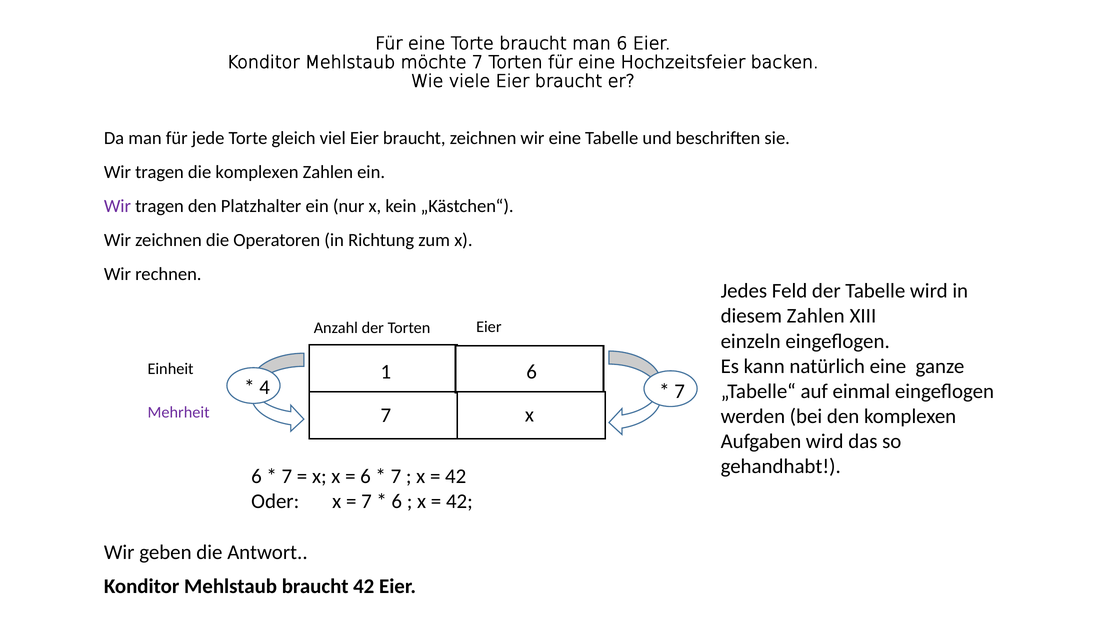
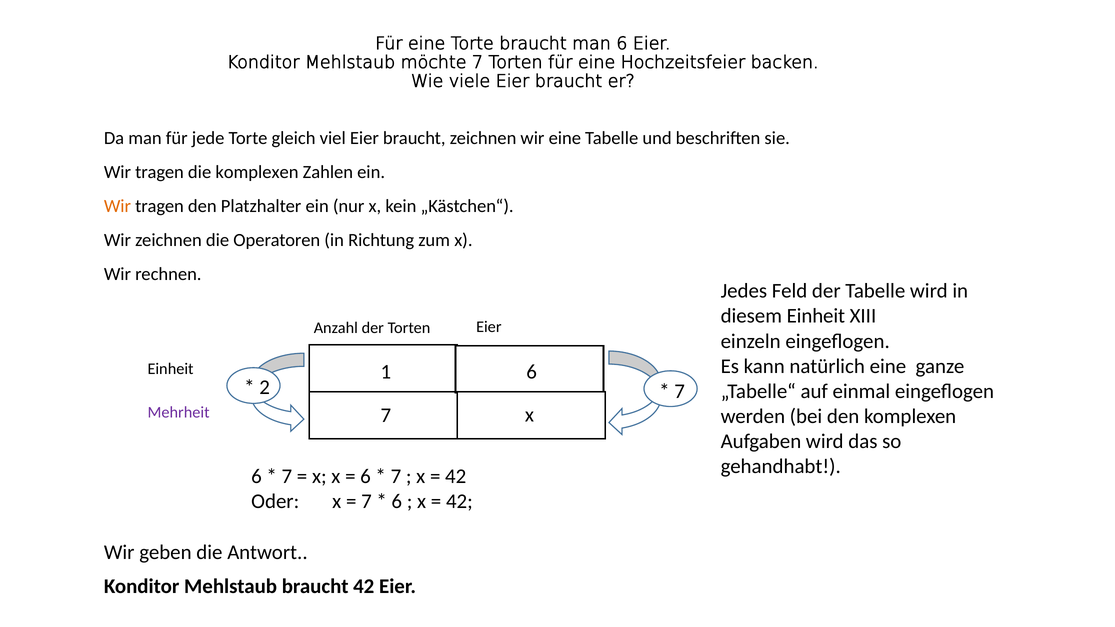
Wir colour: purple -> orange (117, 206)
diesem Zahlen: Zahlen -> Einheit (816, 316)
4: 4 -> 2 (265, 387)
